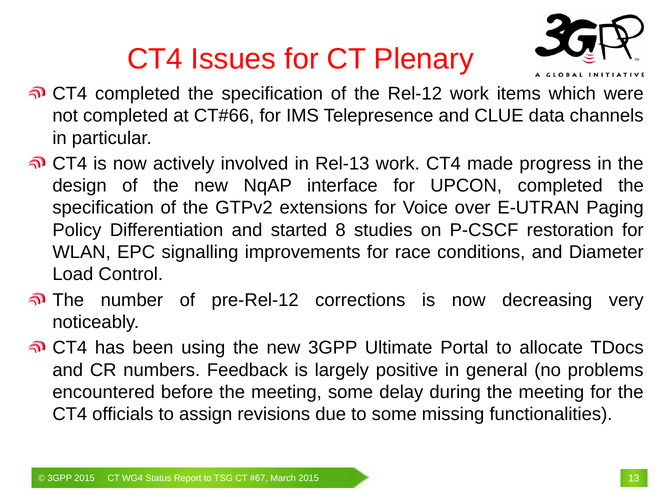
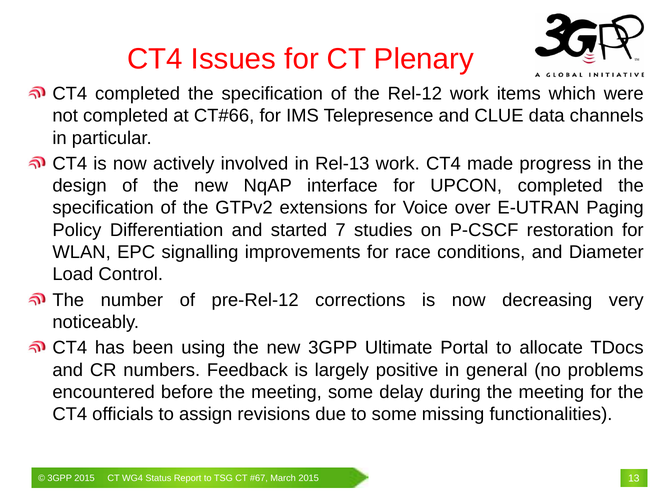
8: 8 -> 7 (341, 230)
